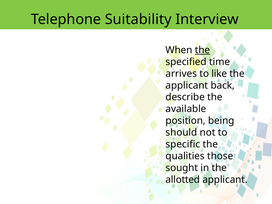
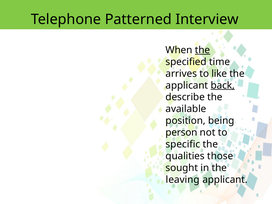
Suitability: Suitability -> Patterned (138, 19)
back underline: none -> present (223, 85)
should: should -> person (181, 132)
allotted: allotted -> leaving (183, 180)
